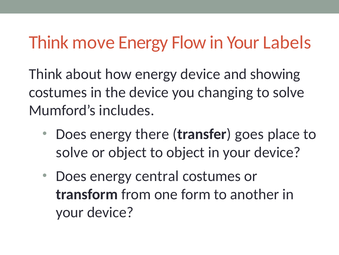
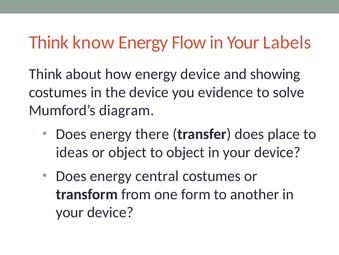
move: move -> know (93, 42)
changing: changing -> evidence (226, 92)
includes: includes -> diagram (127, 110)
transfer goes: goes -> does (249, 134)
solve: solve -> ideas (72, 152)
